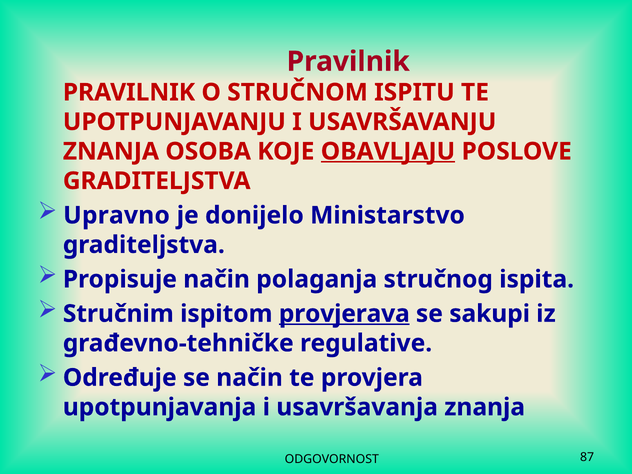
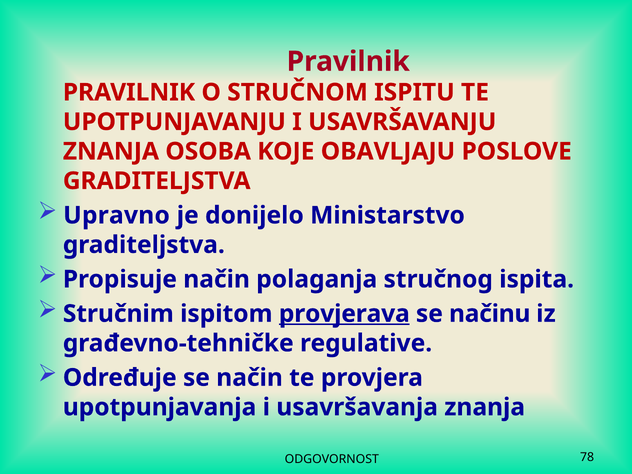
OBAVLJAJU underline: present -> none (388, 151)
sakupi: sakupi -> načinu (490, 314)
87: 87 -> 78 (587, 457)
